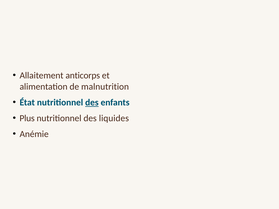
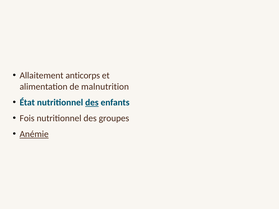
Plus: Plus -> Fois (27, 118)
liquides: liquides -> groupes (114, 118)
Anémie underline: none -> present (34, 134)
